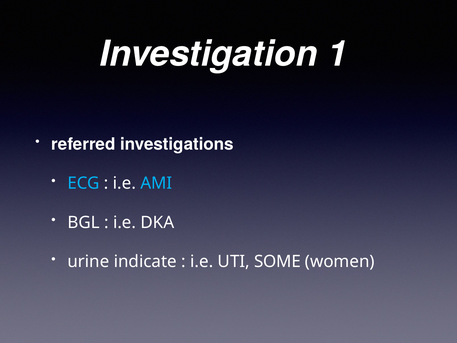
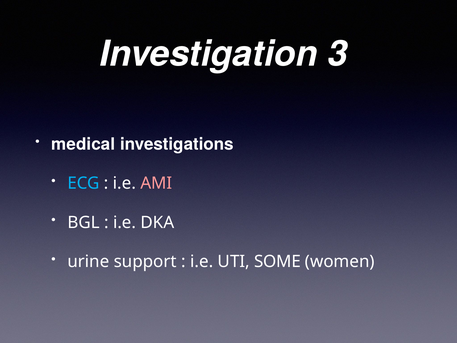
1: 1 -> 3 (337, 54)
referred: referred -> medical (83, 144)
AMI colour: light blue -> pink (156, 183)
indicate: indicate -> support (145, 261)
